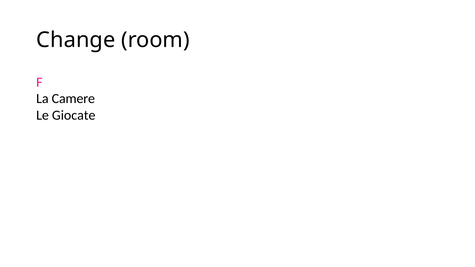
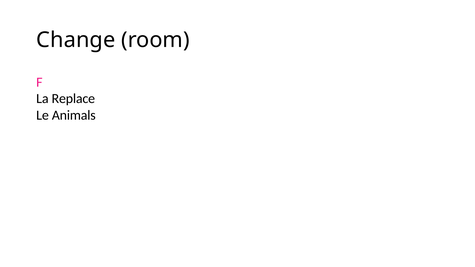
Camere: Camere -> Replace (73, 99)
Giocate: Giocate -> Animals (74, 115)
